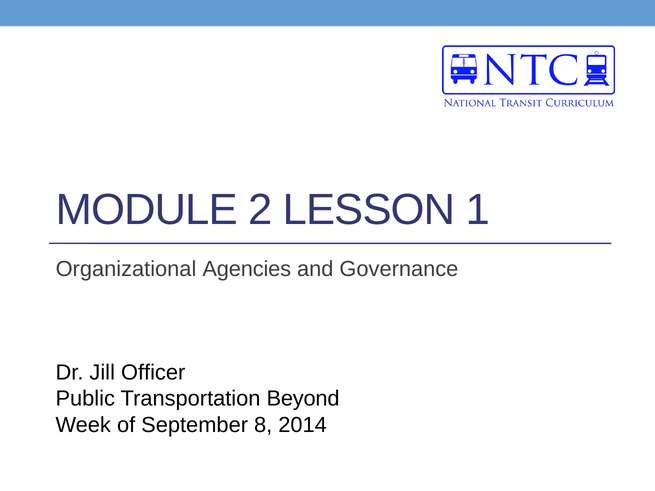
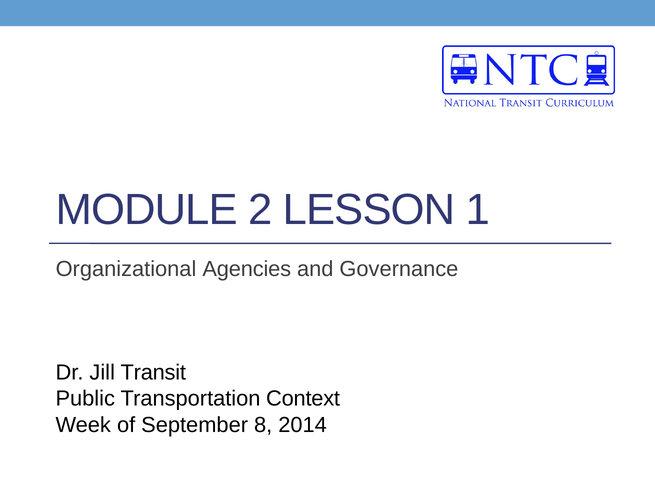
Officer: Officer -> Transit (153, 373)
Beyond: Beyond -> Context (303, 399)
